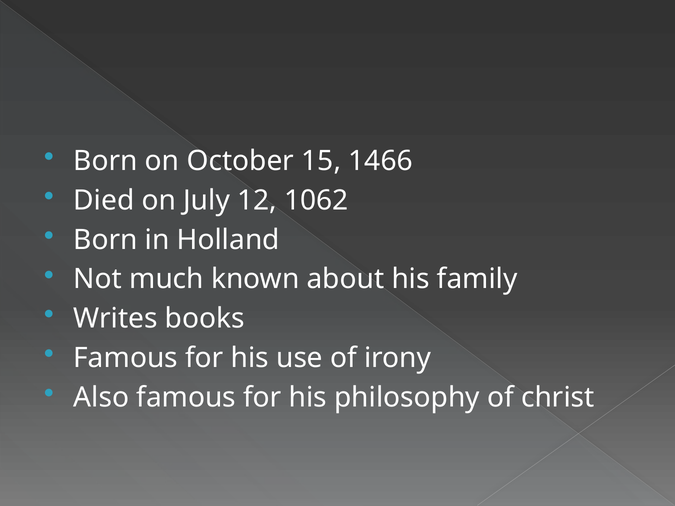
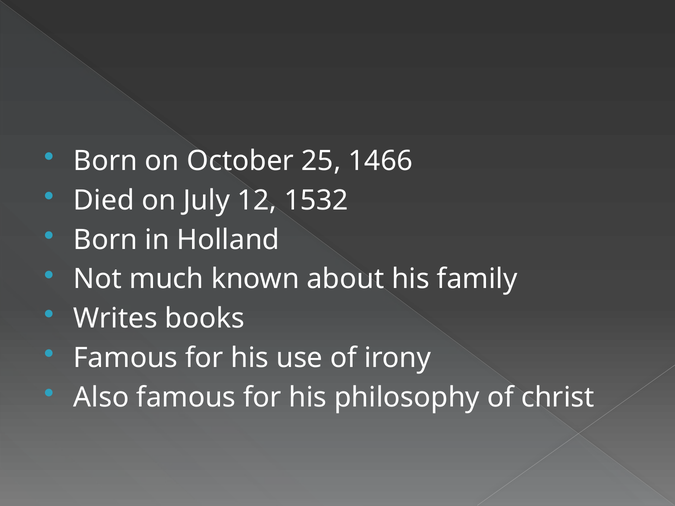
15: 15 -> 25 (321, 161)
1062: 1062 -> 1532 (316, 201)
